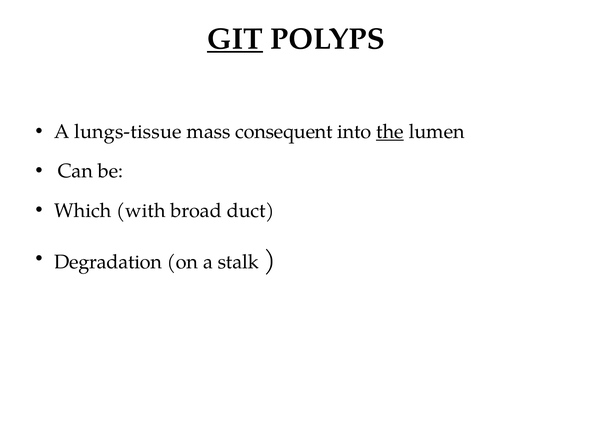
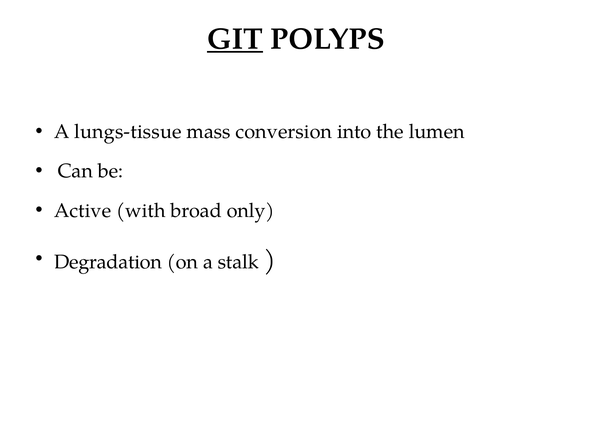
consequent: consequent -> conversion (284, 132)
the underline: present -> none (390, 132)
Which: Which -> Active (83, 211)
duct: duct -> only (251, 211)
